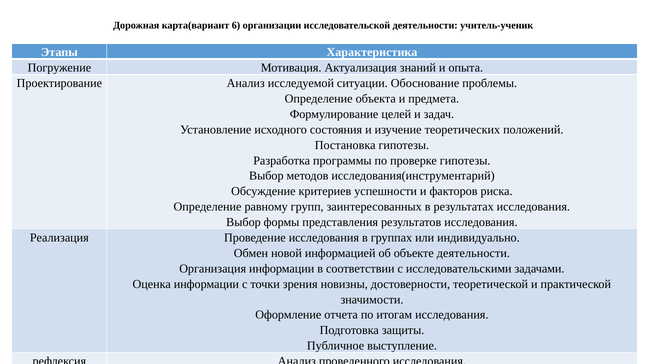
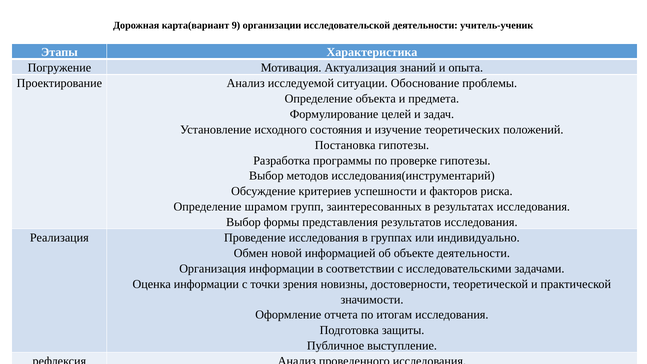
6: 6 -> 9 (236, 25)
равному: равному -> шрамом (266, 207)
